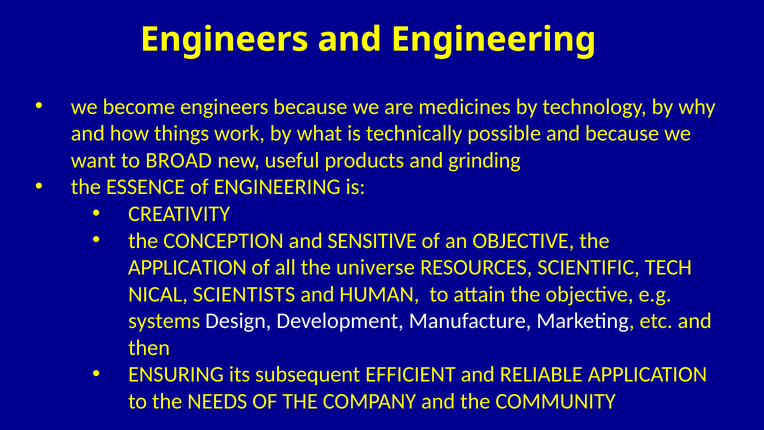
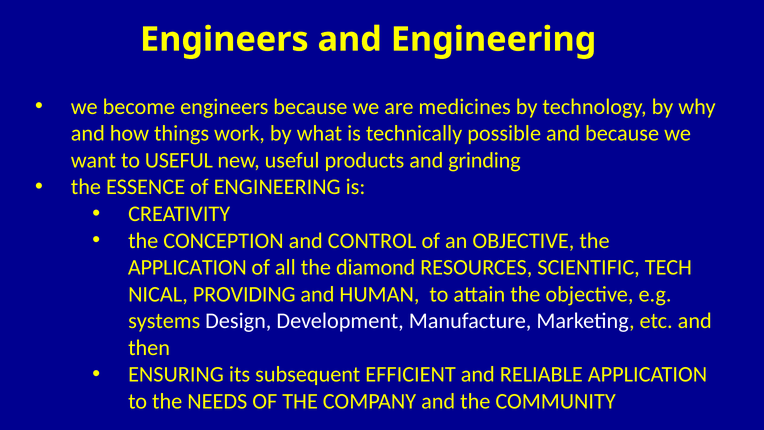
to BROAD: BROAD -> USEFUL (179, 160)
SENSITIVE: SENSITIVE -> CONTROL (372, 241)
universe: universe -> diamond (376, 267)
SCIENTISTS: SCIENTISTS -> PROVIDING (244, 294)
